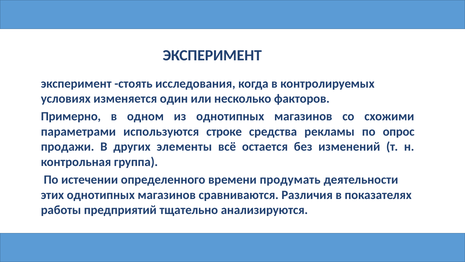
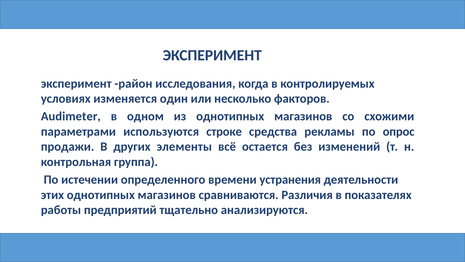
стоять: стоять -> район (133, 83)
Примерно: Примерно -> Audimeter (71, 116)
продумать: продумать -> устранения (290, 179)
